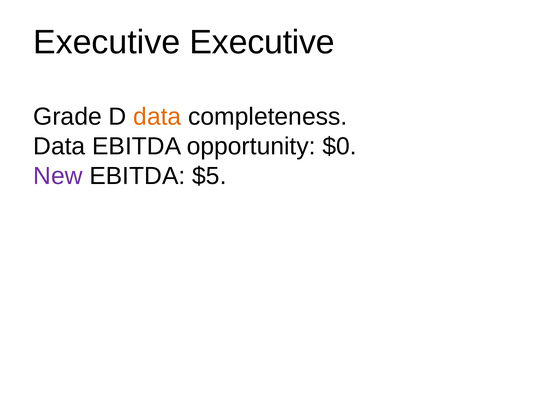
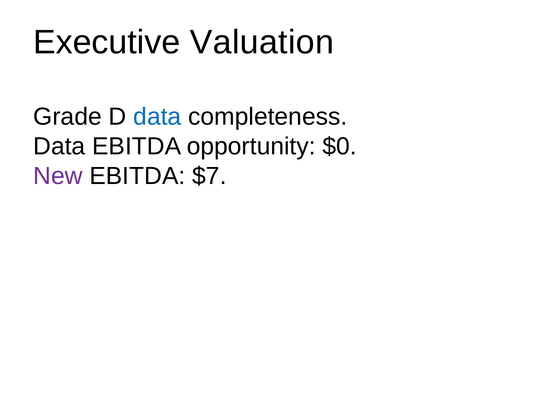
Executive Executive: Executive -> Valuation (262, 42)
data colour: orange -> blue (157, 116)
$5: $5 -> $7 (209, 176)
